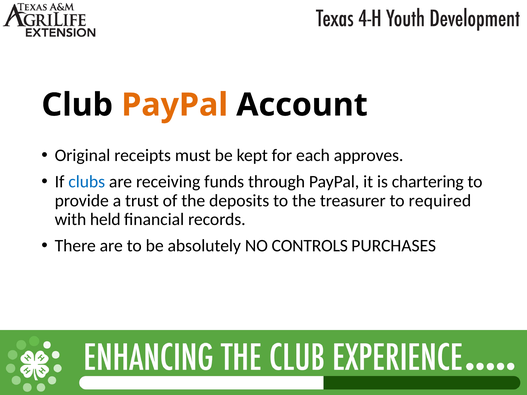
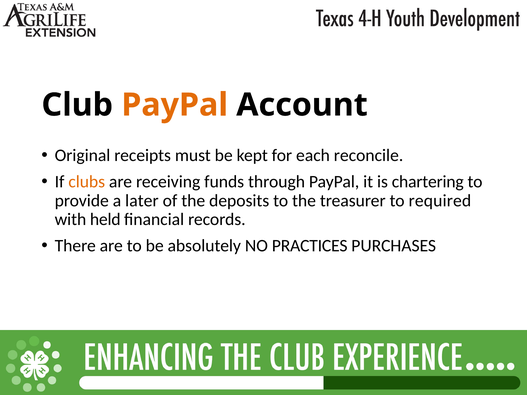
approves: approves -> reconcile (369, 155)
clubs colour: blue -> orange (87, 182)
trust: trust -> later (142, 201)
CONTROLS: CONTROLS -> PRACTICES (310, 246)
